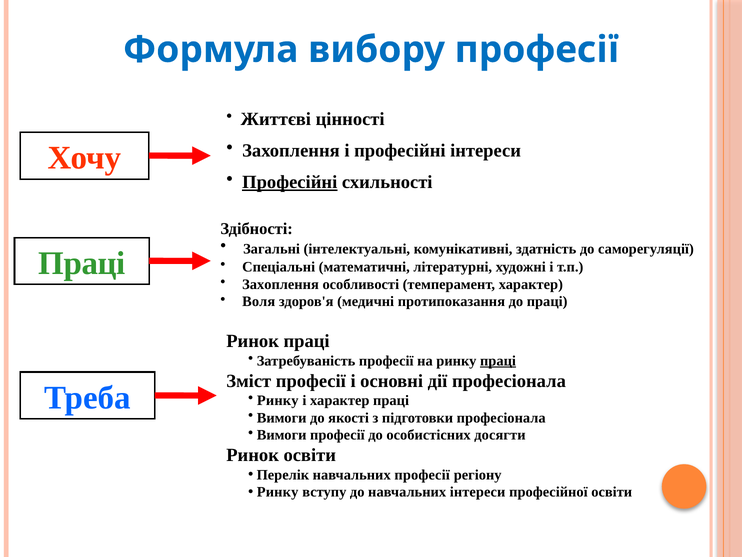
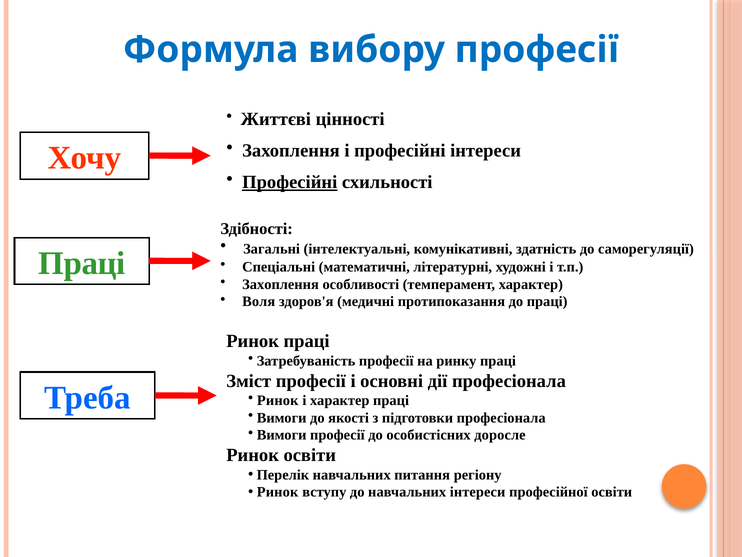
праці underline: present -> none (498, 361)
Ринку: Ринку -> Ринок (278, 400)
досягти: досягти -> доросле (500, 435)
навчальних професії: професії -> питання (422, 474)
Ринку: Ринку -> Ринок (278, 492)
